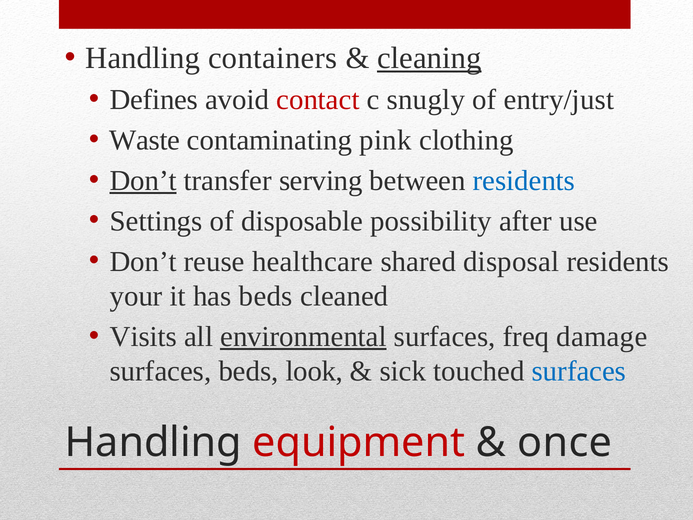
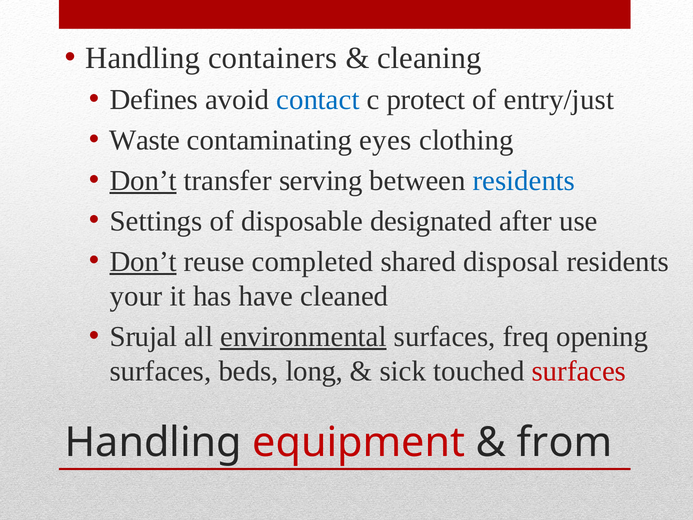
cleaning underline: present -> none (429, 58)
contact colour: red -> blue (318, 100)
snugly: snugly -> protect (426, 100)
pink: pink -> eyes (385, 140)
possibility: possibility -> designated (431, 221)
Don’t underline: none -> present (143, 261)
healthcare: healthcare -> completed (313, 261)
has beds: beds -> have (266, 296)
Visits: Visits -> Srujal (143, 336)
damage: damage -> opening (602, 336)
look: look -> long (314, 371)
surfaces colour: blue -> red (579, 371)
once: once -> from (565, 442)
